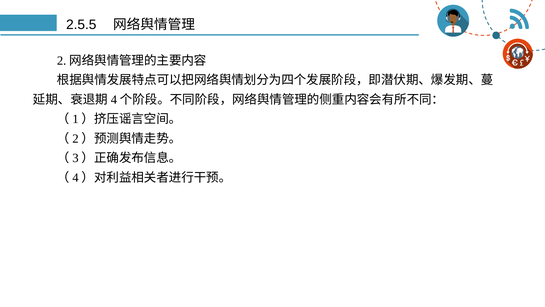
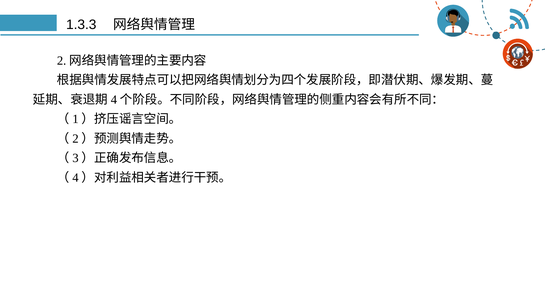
2.5.5: 2.5.5 -> 1.3.3 (81, 25)
